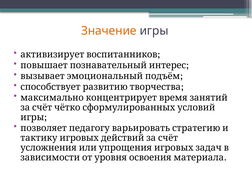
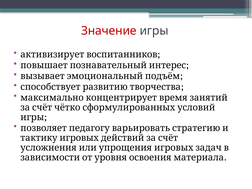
Значение colour: orange -> red (109, 31)
